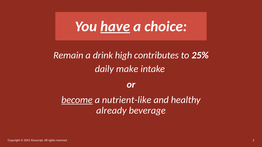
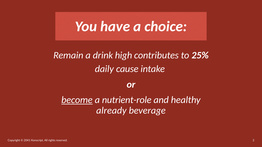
have underline: present -> none (115, 26)
make: make -> cause (127, 69)
nutrient-like: nutrient-like -> nutrient-role (127, 100)
